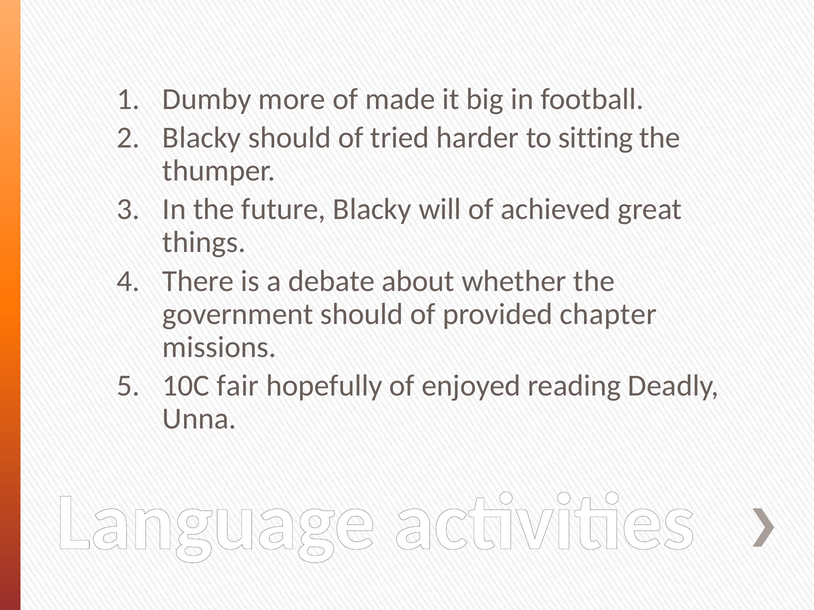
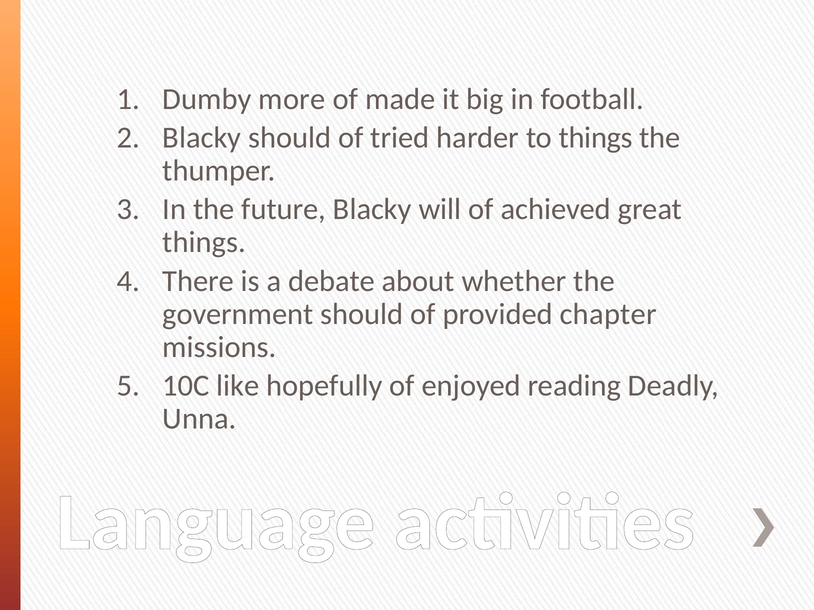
to sitting: sitting -> things (596, 138)
fair: fair -> like (238, 386)
